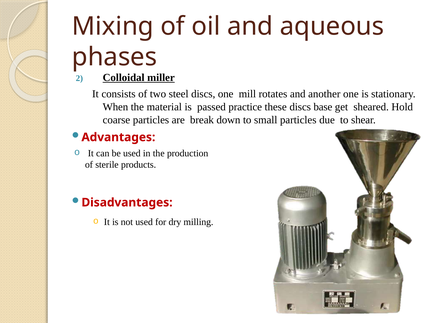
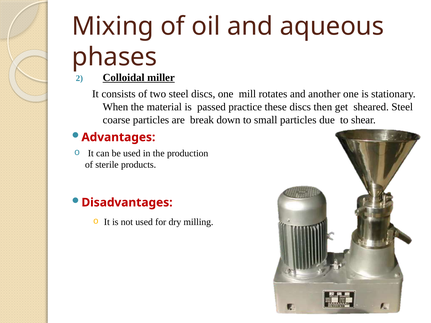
base: base -> then (323, 107)
sheared Hold: Hold -> Steel (402, 107)
